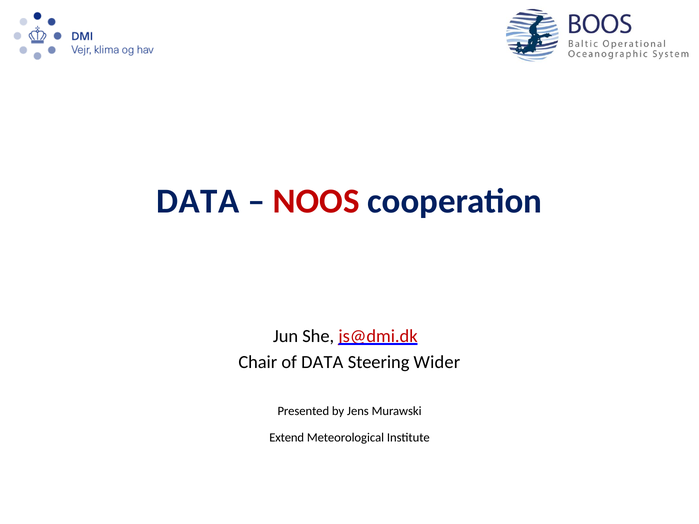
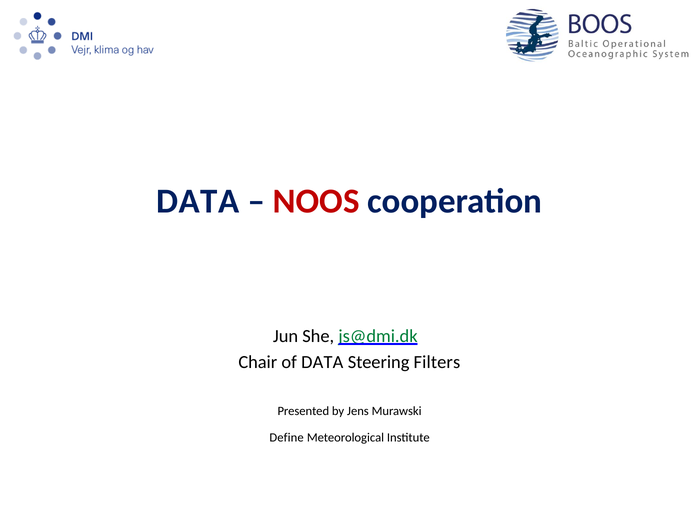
js@dmi.dk colour: red -> green (378, 336)
Wider: Wider -> Filters (437, 362)
Extend: Extend -> Define (287, 438)
